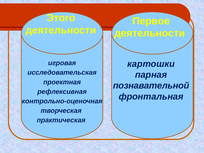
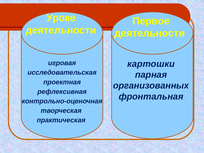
Этого: Этого -> Уроке (61, 18)
познавательной: познавательной -> организованных (151, 86)
